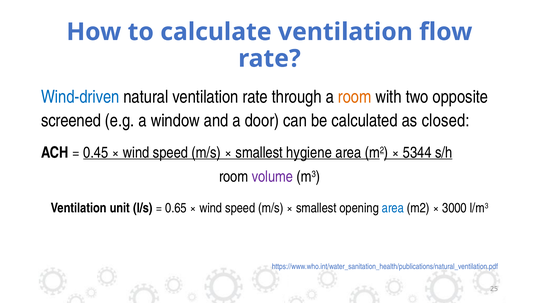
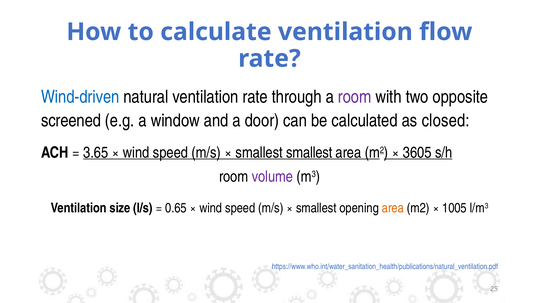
room colour: orange -> purple (355, 97)
0.45: 0.45 -> 3.65 (96, 153)
smallest hygiene: hygiene -> smallest (309, 153)
5344: 5344 -> 3605 (417, 153)
unit: unit -> size (120, 208)
area colour: blue -> orange (393, 208)
3000: 3000 -> 1005 (455, 208)
